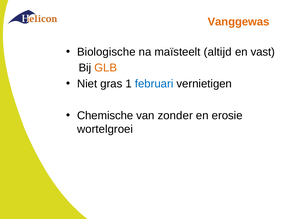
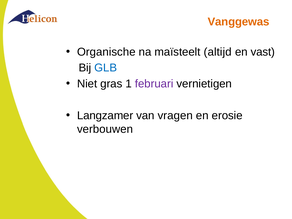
Biologische: Biologische -> Organische (106, 52)
GLB colour: orange -> blue (106, 68)
februari colour: blue -> purple (154, 84)
Chemische: Chemische -> Langzamer (105, 116)
zonder: zonder -> vragen (175, 116)
wortelgroei: wortelgroei -> verbouwen (105, 129)
